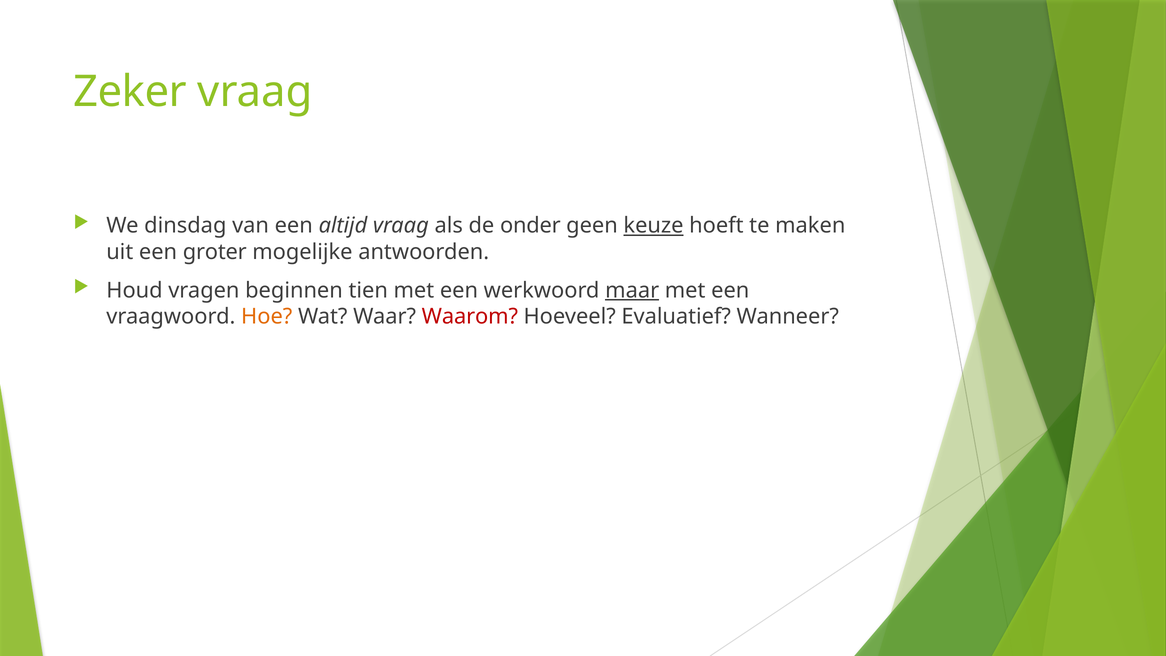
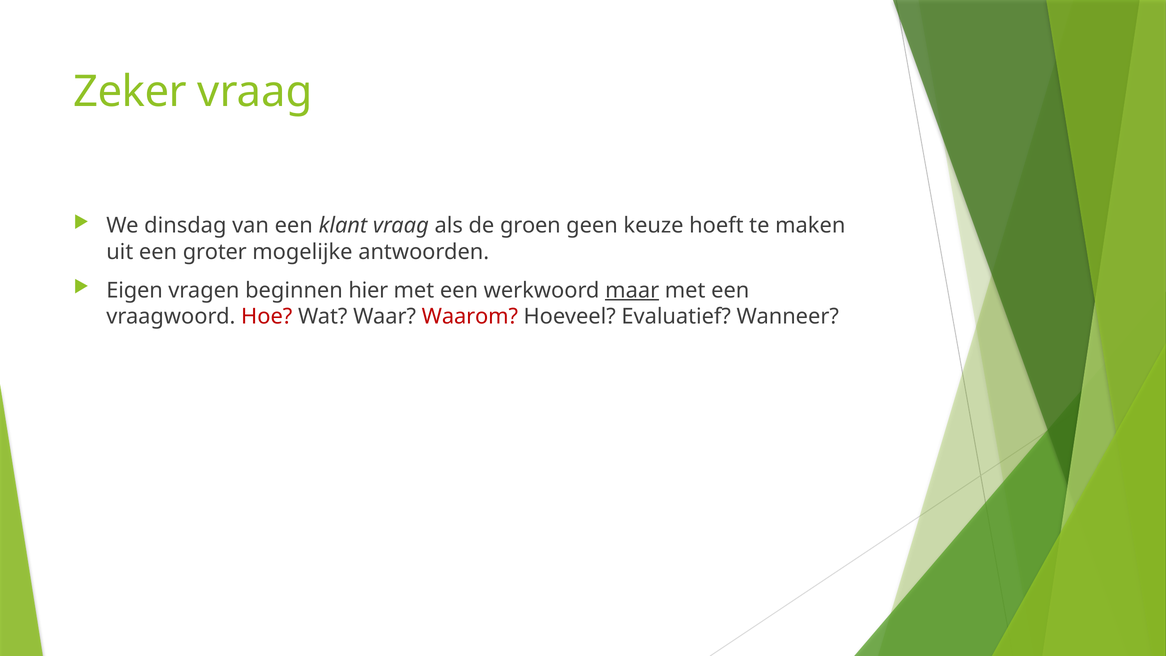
altijd: altijd -> klant (343, 226)
onder: onder -> groen (530, 226)
keuze underline: present -> none (654, 226)
Houd: Houd -> Eigen (135, 290)
tien: tien -> hier (368, 290)
Hoe colour: orange -> red (267, 317)
